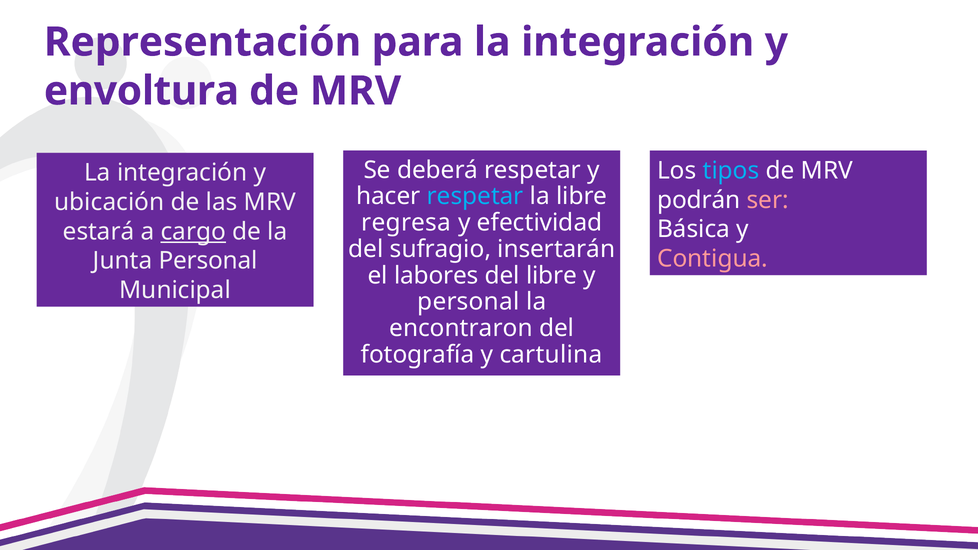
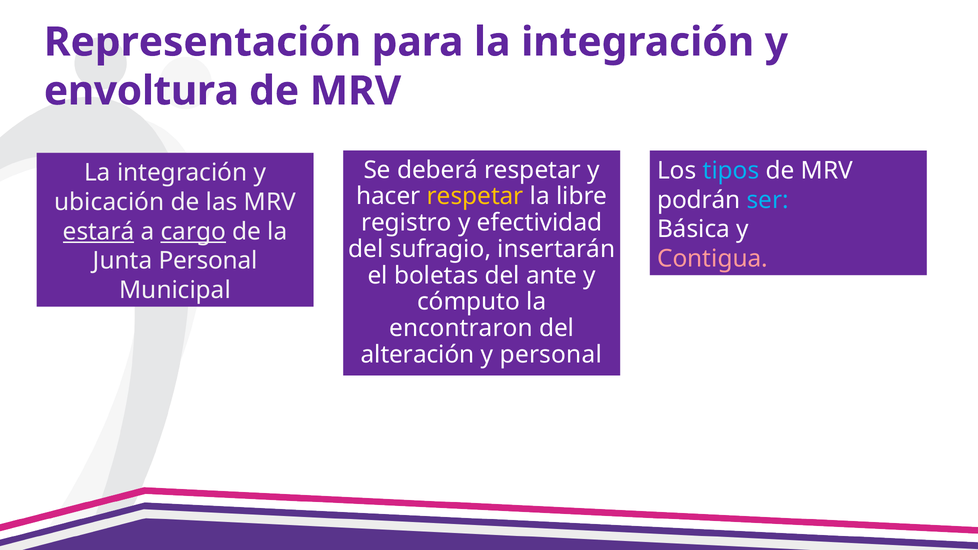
respetar colour: light blue -> yellow (475, 196)
ser colour: pink -> light blue (768, 200)
regresa: regresa -> registro (406, 223)
estará underline: none -> present (99, 232)
labores: labores -> boletas (436, 276)
del libre: libre -> ante (552, 276)
personal: personal -> cómputo (469, 302)
fotografía: fotografía -> alteración (418, 355)
y cartulina: cartulina -> personal (551, 355)
